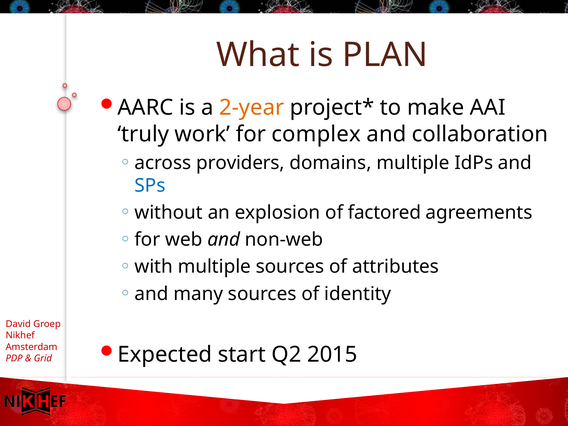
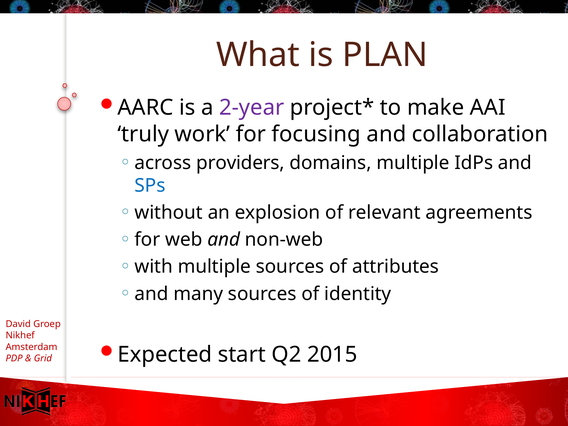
2-year colour: orange -> purple (252, 108)
complex: complex -> focusing (316, 134)
factored: factored -> relevant (384, 213)
